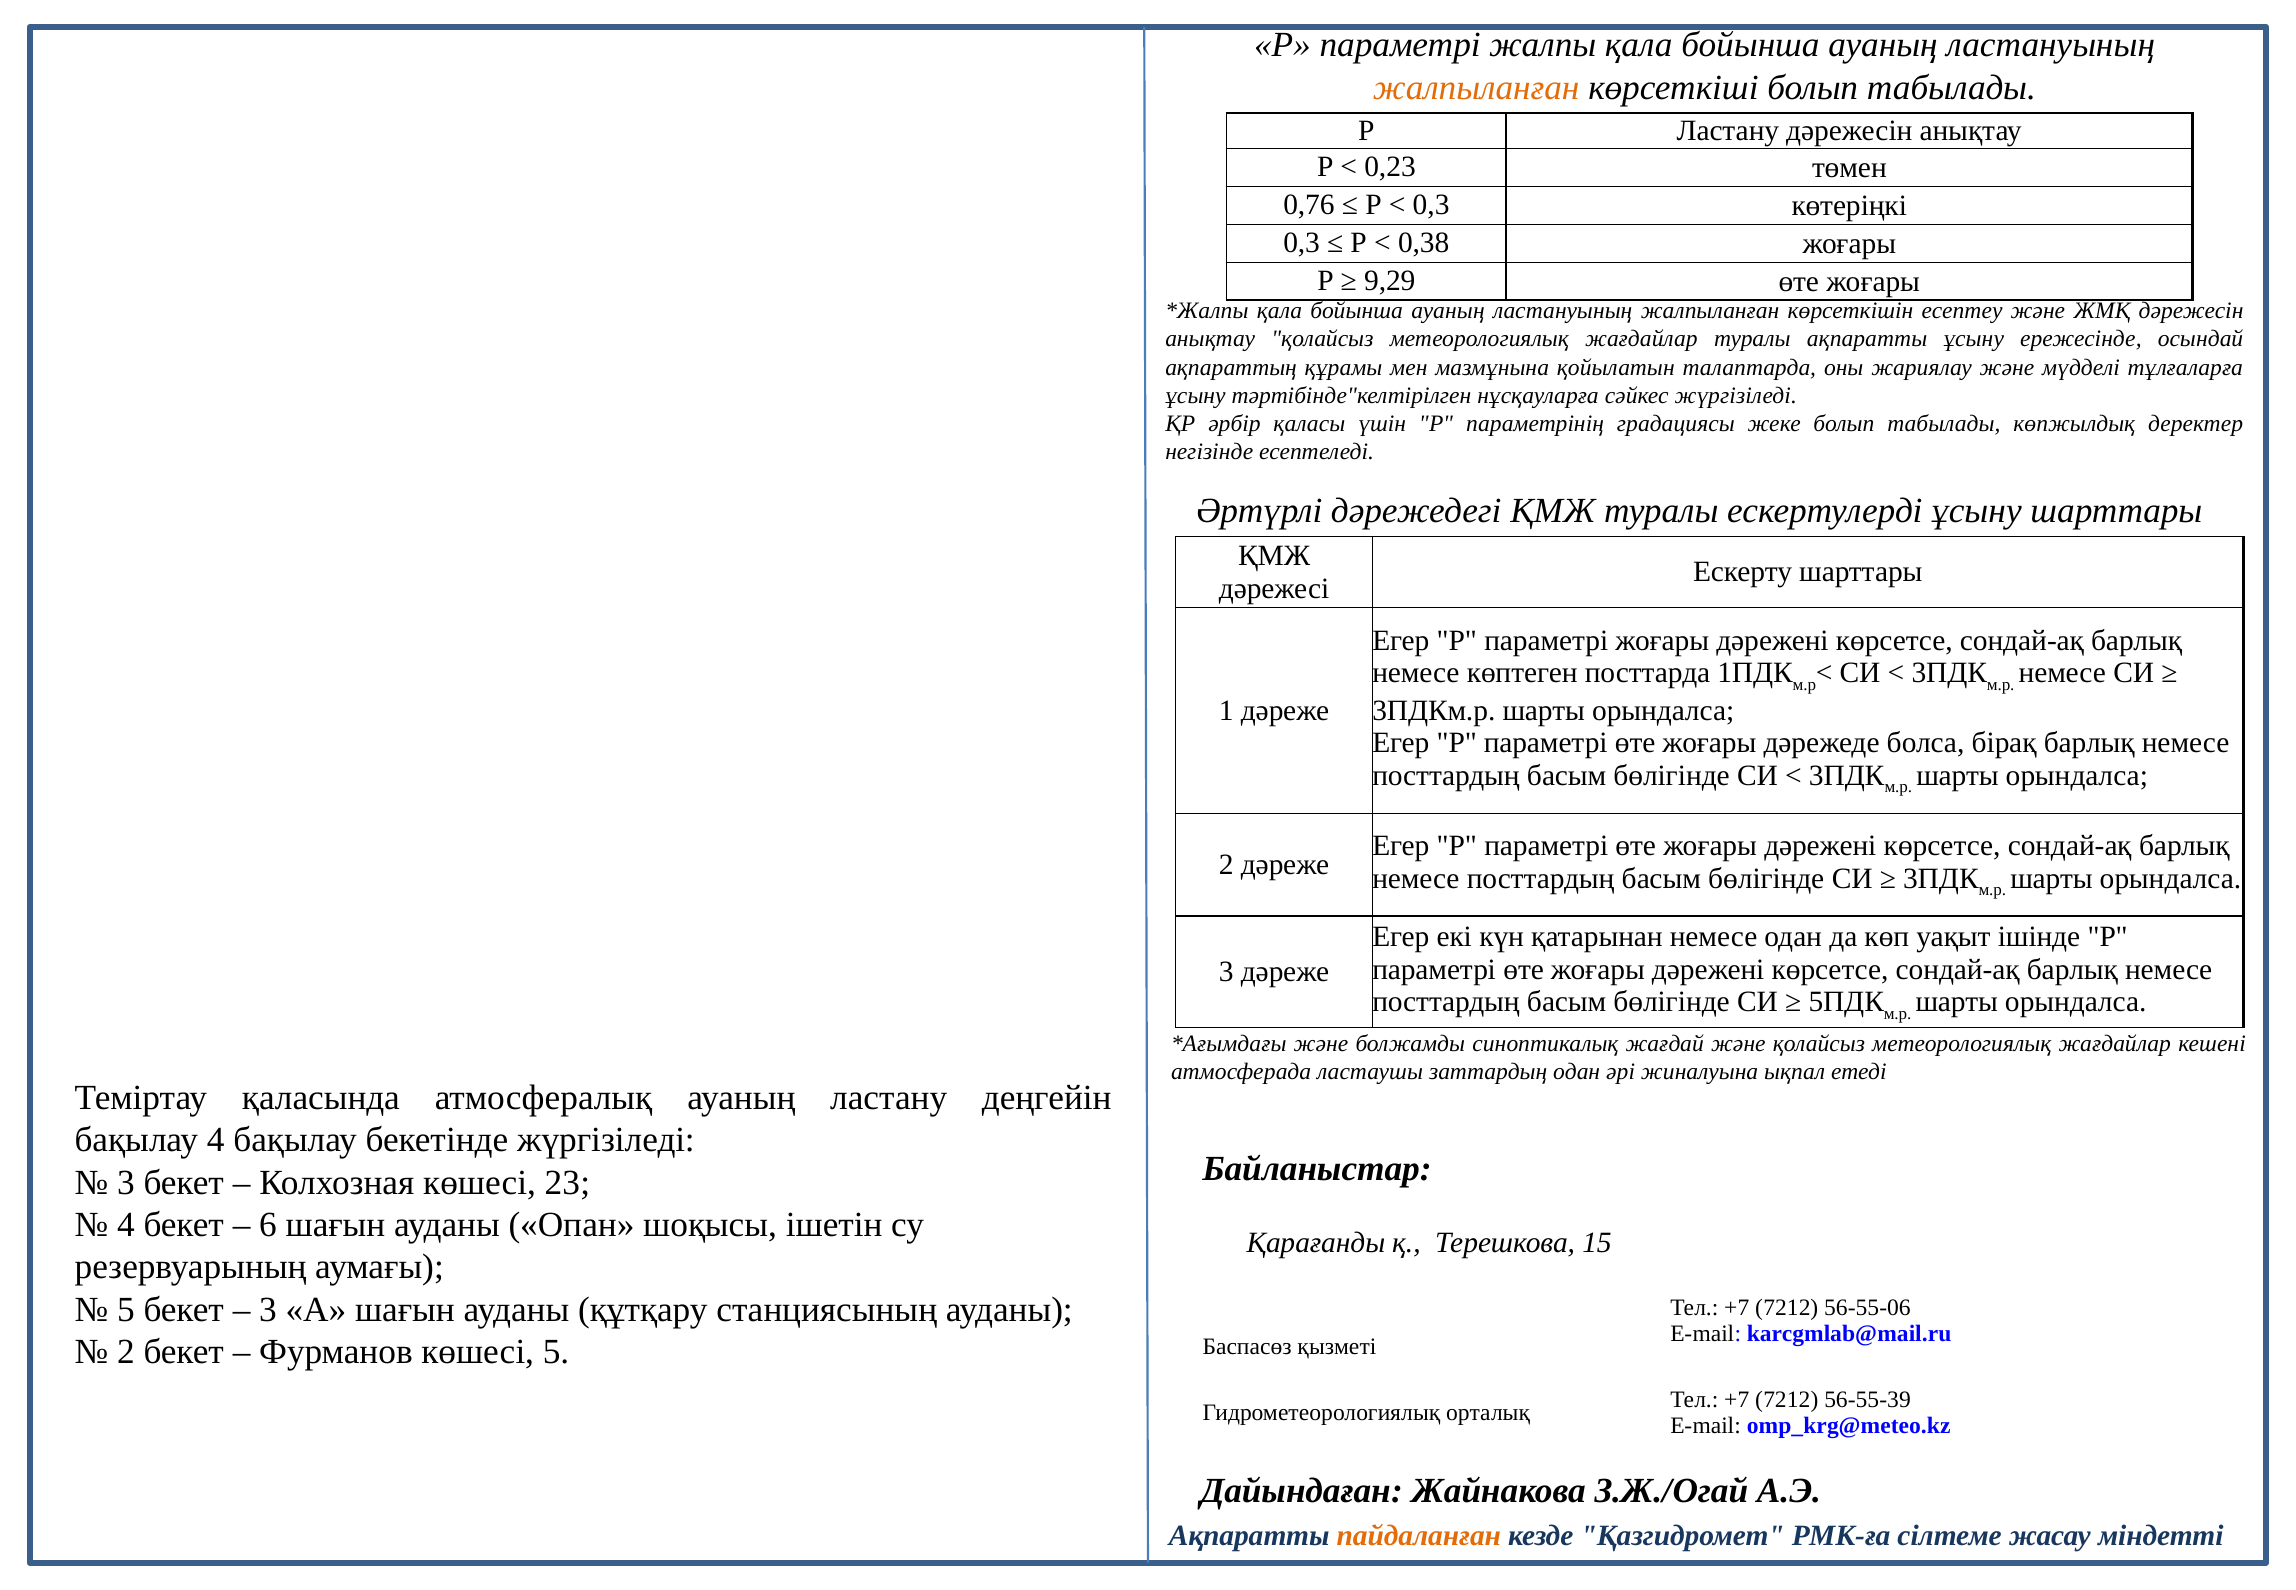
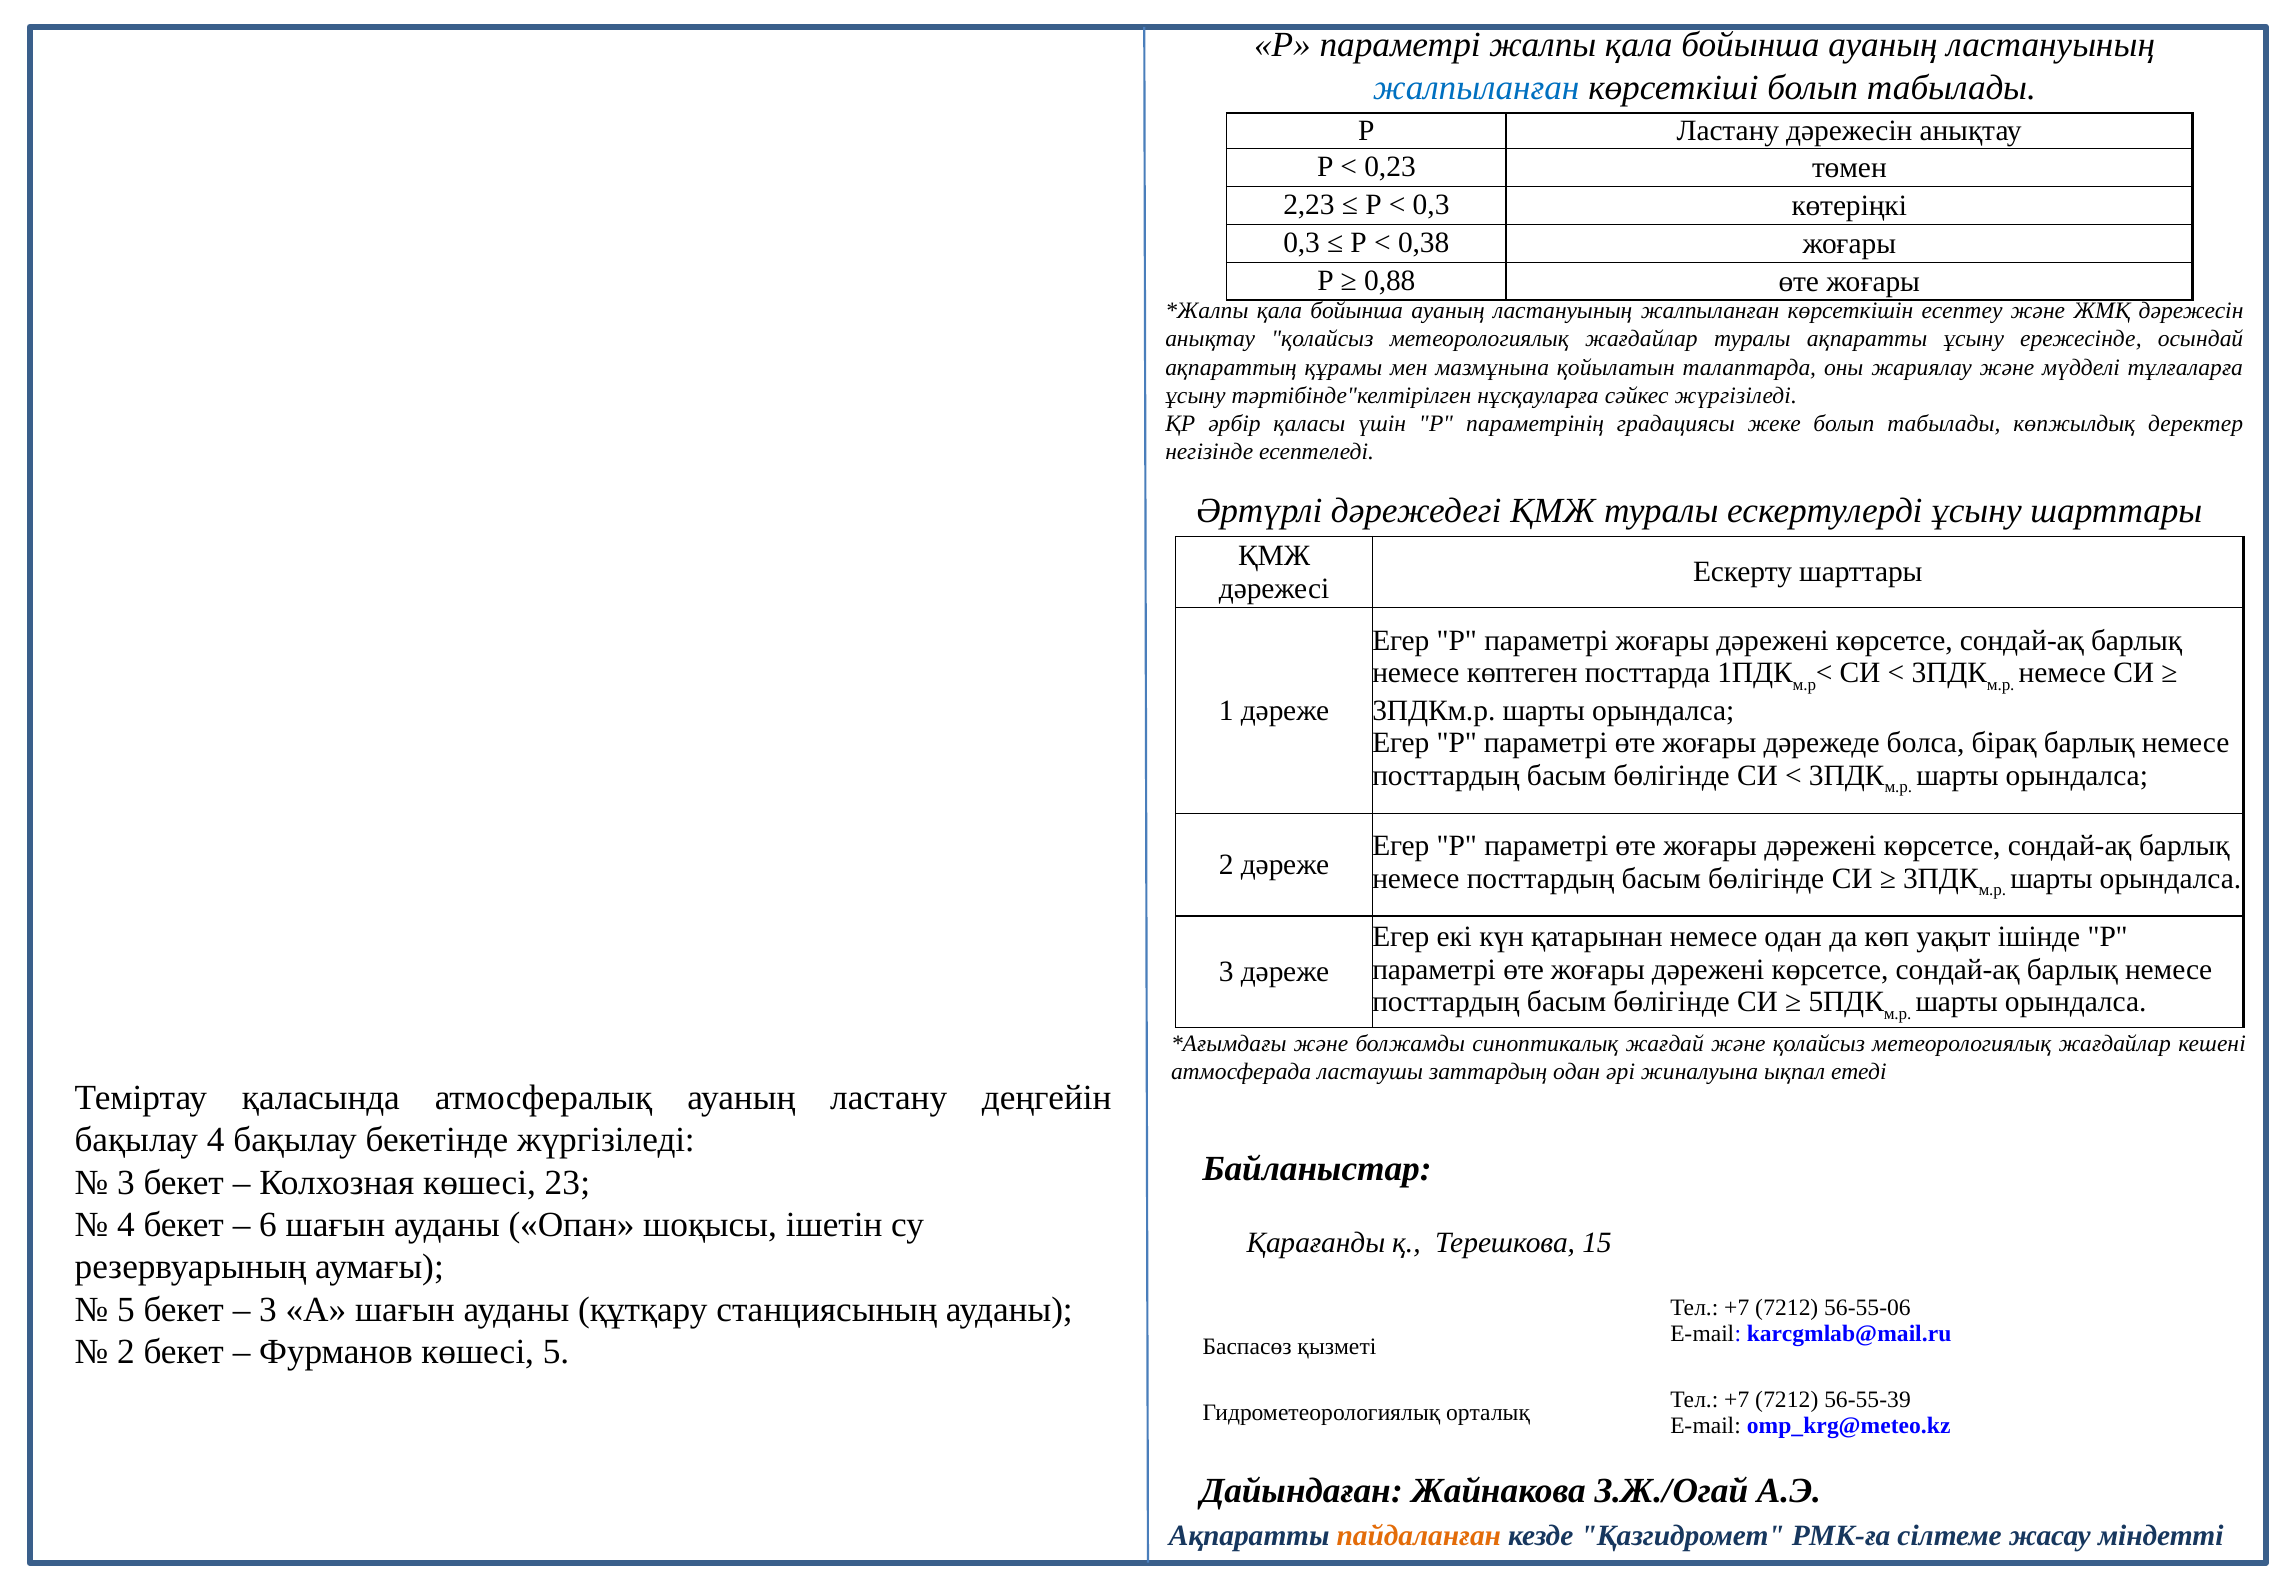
жалпыланған colour: orange -> blue (1476, 88)
0,76: 0,76 -> 2,23 (1309, 205)
9,29: 9,29 -> 0,88 (1390, 281)
